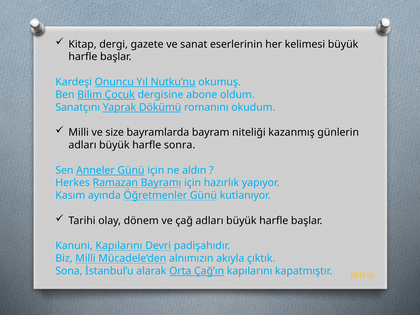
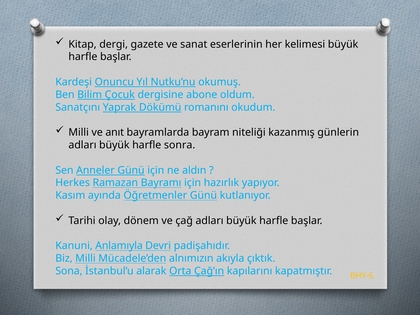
size: size -> anıt (115, 132)
Kanuni Kapılarını: Kapılarını -> Anlamıyla (119, 246)
